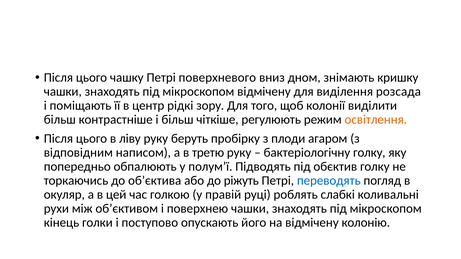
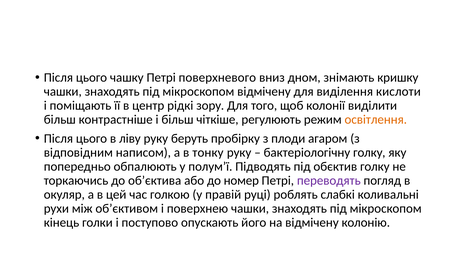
розсада: розсада -> кислоти (398, 92)
третю: третю -> тонку (208, 153)
ріжуть: ріжуть -> номер (241, 181)
переводять colour: blue -> purple (329, 181)
